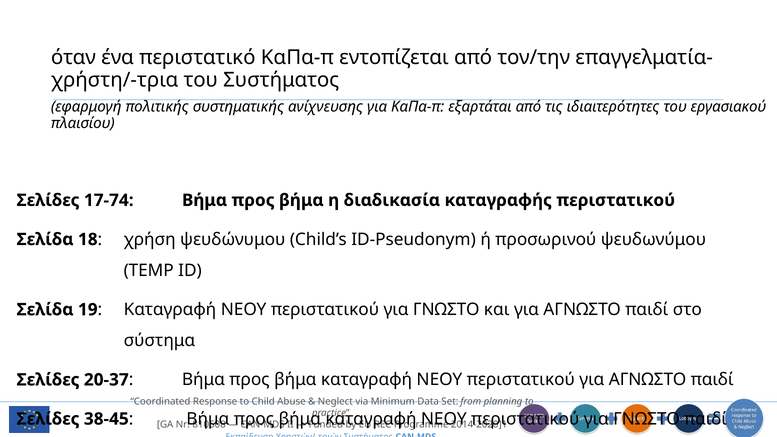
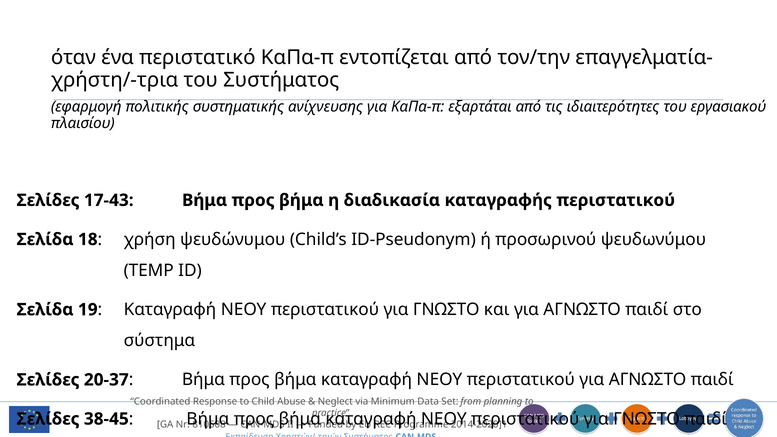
17-74: 17-74 -> 17-43 (109, 200)
